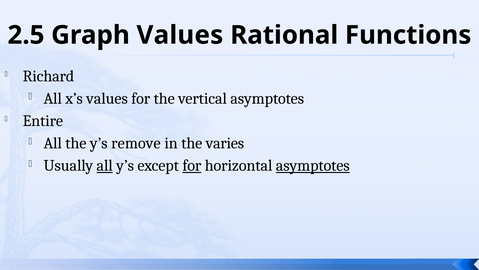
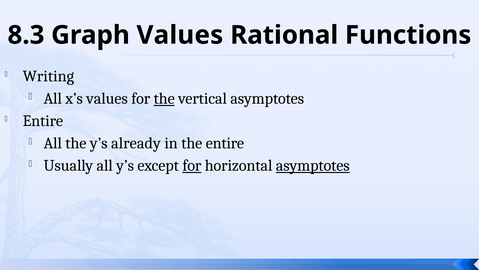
2.5: 2.5 -> 8.3 (26, 35)
Richard: Richard -> Writing (48, 76)
the underline: none -> present (164, 98)
remove: remove -> already (136, 143)
the varies: varies -> entire (225, 143)
all underline: present -> none (105, 165)
